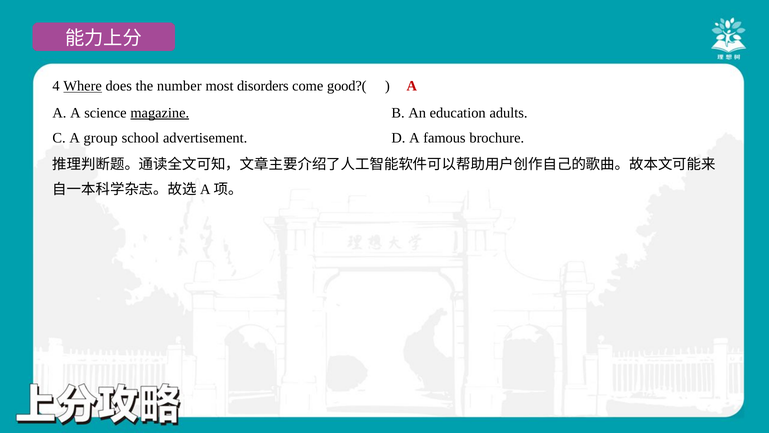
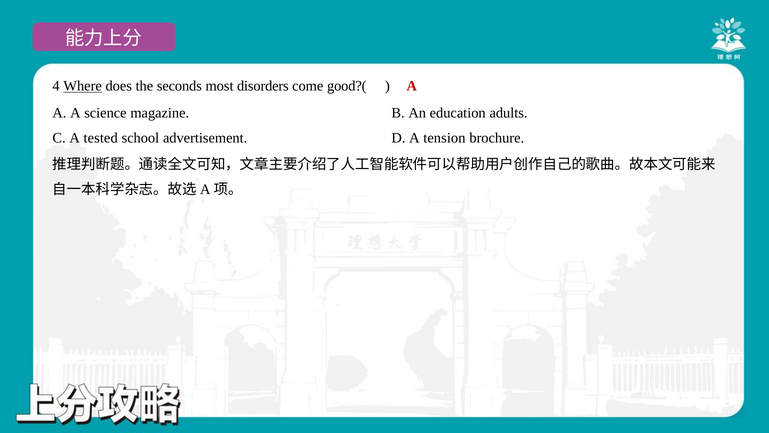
number: number -> seconds (179, 86)
magazine underline: present -> none (160, 113)
group: group -> tested (101, 138)
famous: famous -> tension (444, 138)
